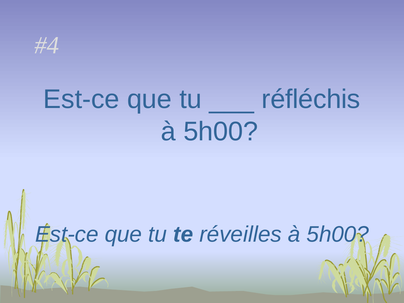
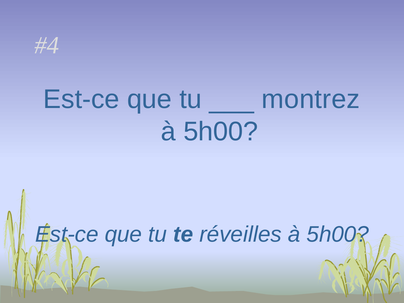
réfléchis: réfléchis -> montrez (311, 99)
